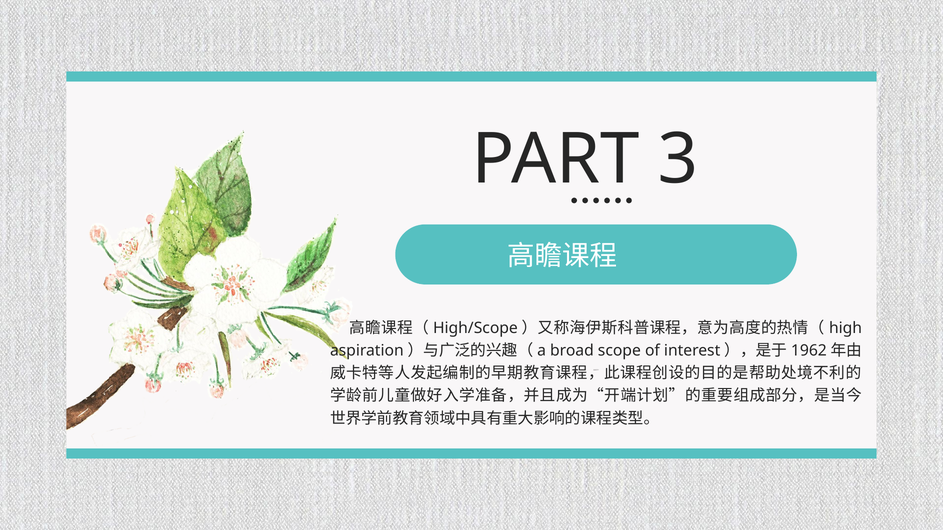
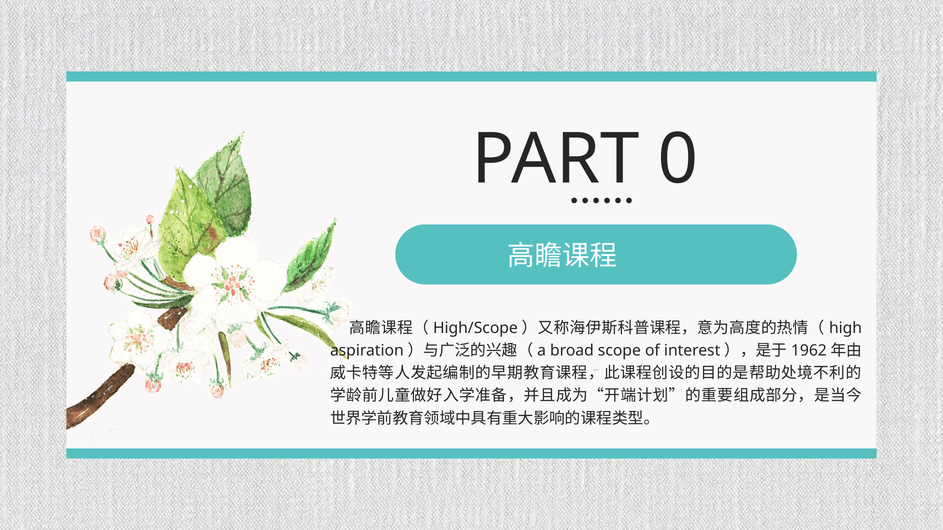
3: 3 -> 0 (678, 159)
